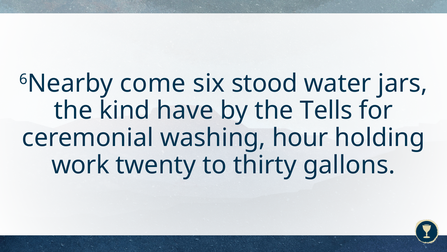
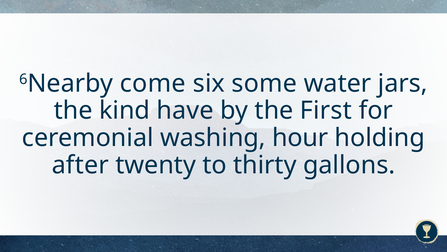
stood: stood -> some (264, 83)
Tells: Tells -> First (326, 110)
work: work -> after (80, 165)
